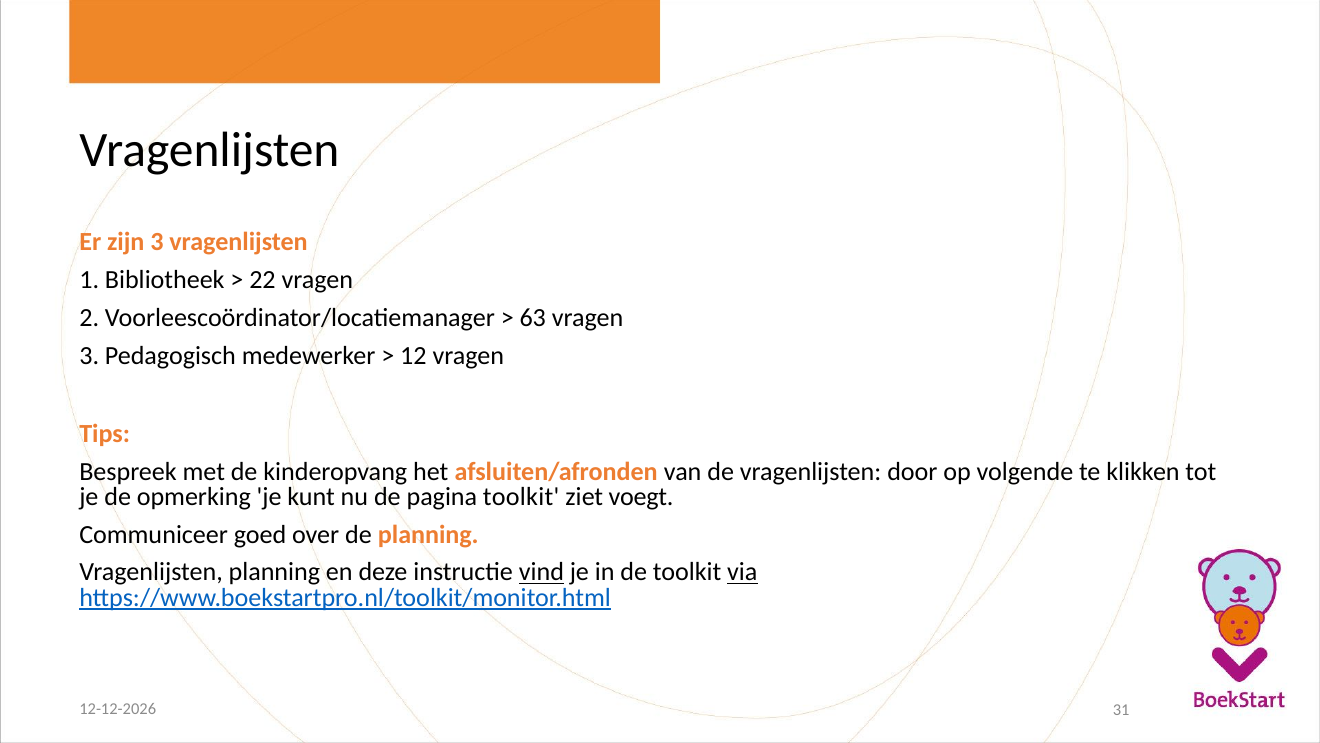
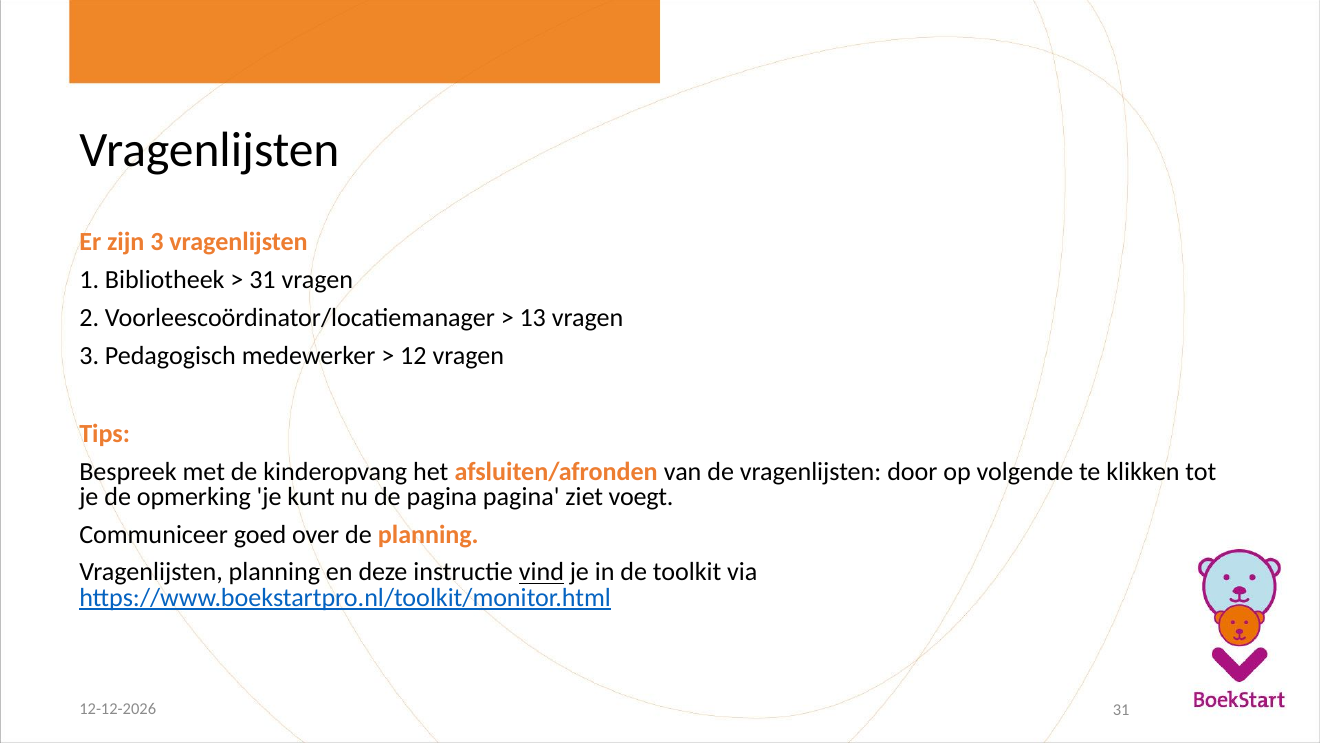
22: 22 -> 31 (262, 280)
63: 63 -> 13 (533, 317)
pagina toolkit: toolkit -> pagina (521, 497)
via underline: present -> none (742, 572)
